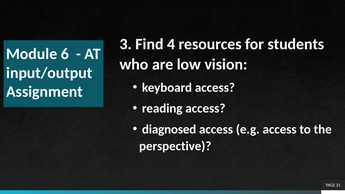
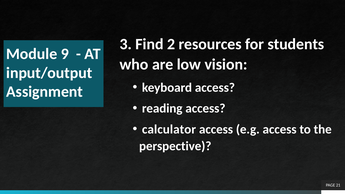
4: 4 -> 2 (171, 44)
6: 6 -> 9 (65, 54)
diagnosed: diagnosed -> calculator (169, 129)
